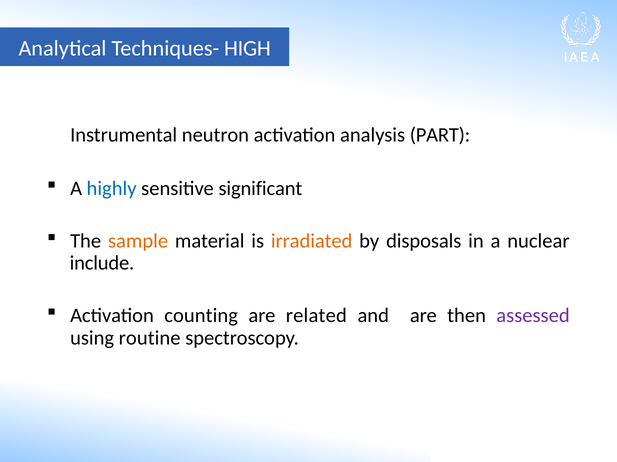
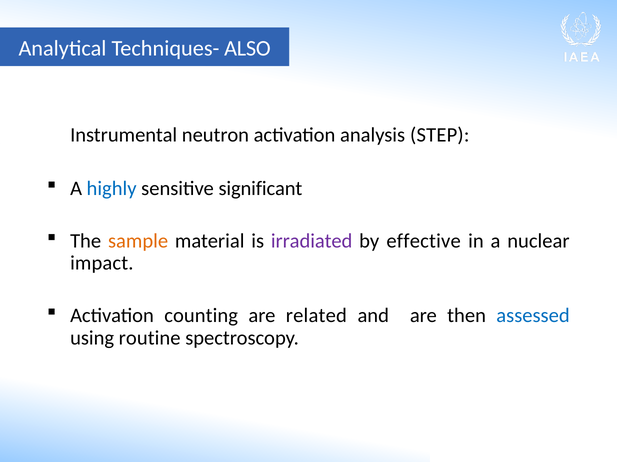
HIGH: HIGH -> ALSO (247, 48)
PART: PART -> STEP (440, 135)
irradiated colour: orange -> purple (312, 241)
disposals: disposals -> effective (424, 241)
include: include -> impact (102, 264)
assessed colour: purple -> blue (533, 316)
